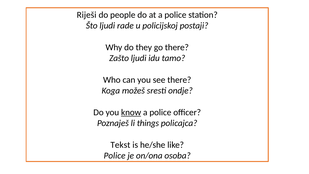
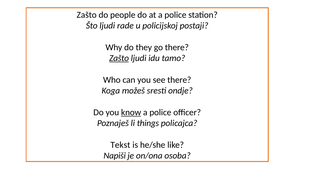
Riješi: Riješi -> Zašto (87, 15)
Zašto underline: none -> present (119, 58)
Police: Police -> Napiši (115, 156)
